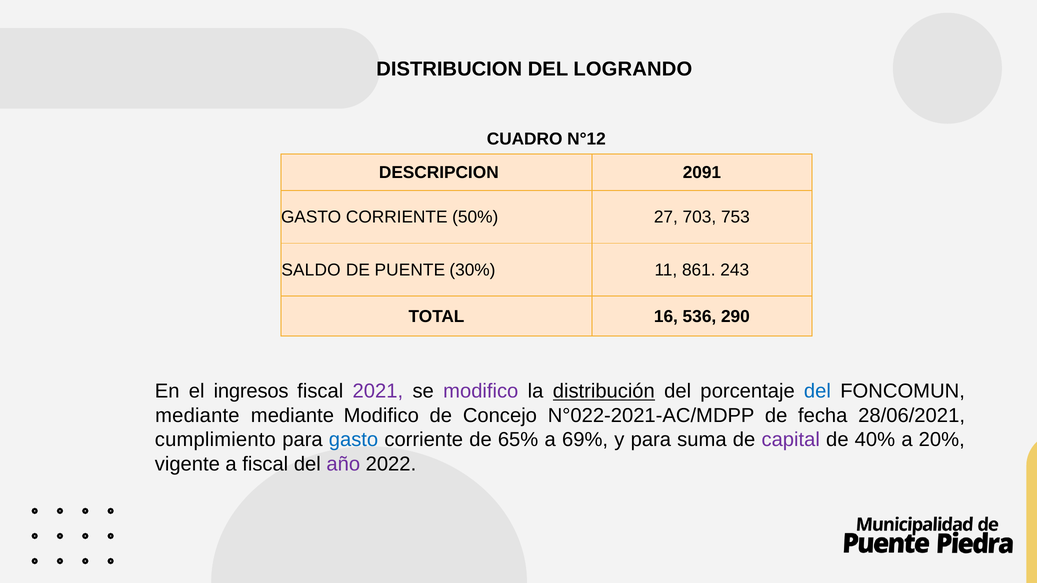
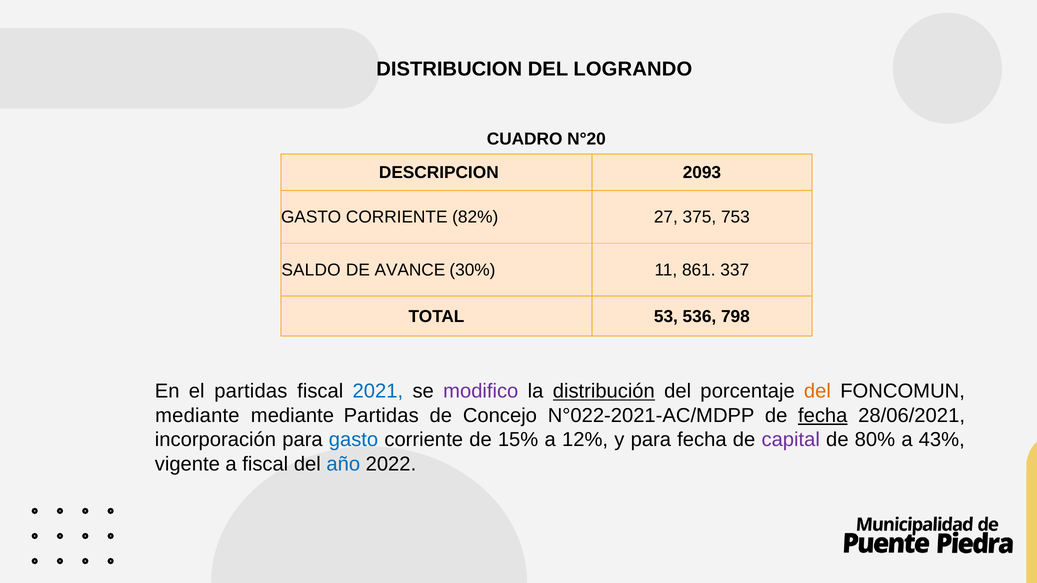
N°12: N°12 -> N°20 (587, 139)
2091: 2091 -> 2093 (702, 173)
50%: 50% -> 82% (475, 217)
703: 703 -> 375 (699, 217)
PUENTE: PUENTE -> AVANCE (410, 270)
243: 243 -> 337 (735, 270)
16: 16 -> 53 (666, 317)
290: 290 -> 798 (735, 317)
el ingresos: ingresos -> partidas (251, 392)
2021 colour: purple -> blue (378, 392)
del colour: blue -> orange (817, 392)
mediante Modifico: Modifico -> Partidas (381, 416)
fecha underline: none -> present (823, 416)
cumplimiento: cumplimiento -> incorporación (215, 440)
65%: 65% -> 15% (518, 440)
69%: 69% -> 12% (585, 440)
para suma: suma -> fecha (702, 440)
40%: 40% -> 80% (875, 440)
20%: 20% -> 43% (942, 440)
año colour: purple -> blue (343, 464)
